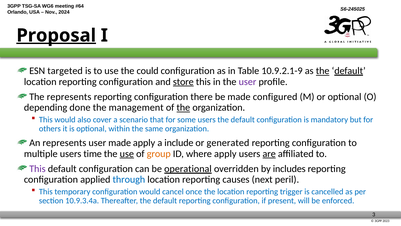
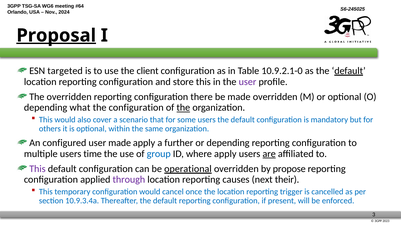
could: could -> client (148, 71)
10.9.2.1-9: 10.9.2.1-9 -> 10.9.2.1-0 (282, 71)
the underline: present -> none (323, 71)
store underline: present -> none (183, 82)
The represents: represents -> overridden (69, 97)
made configured: configured -> overridden (275, 97)
done: done -> what (80, 107)
the management: management -> configuration (136, 107)
An represents: represents -> configured (64, 143)
include: include -> further (179, 143)
or generated: generated -> depending (228, 143)
use underline: present -> none (127, 153)
group colour: orange -> blue (159, 153)
includes: includes -> propose (289, 168)
through colour: blue -> purple (129, 179)
peril: peril -> their (287, 179)
